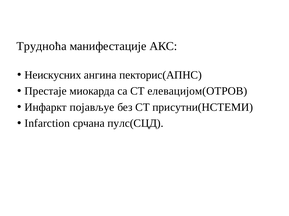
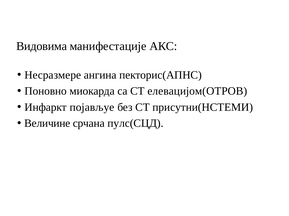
Трудноћа: Трудноћа -> Видовима (42, 46)
Неискусних: Неискусних -> Несразмере (53, 75)
Престаје: Престаје -> Поновно (46, 91)
Infarction: Infarction -> Величине (47, 124)
